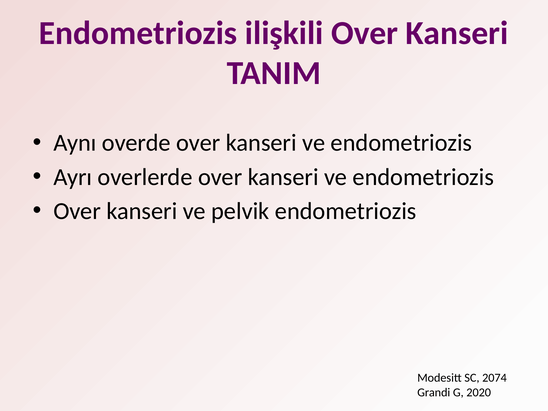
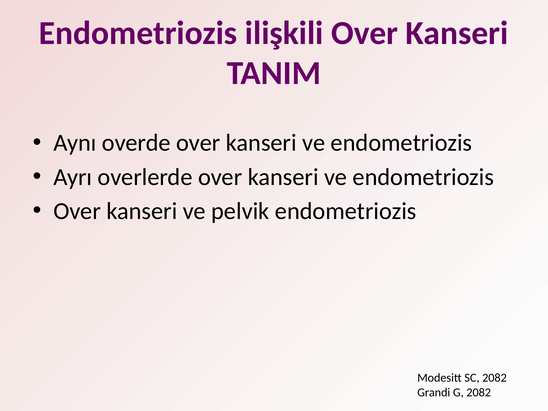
SC 2074: 2074 -> 2082 (494, 378)
G 2020: 2020 -> 2082 (479, 393)
